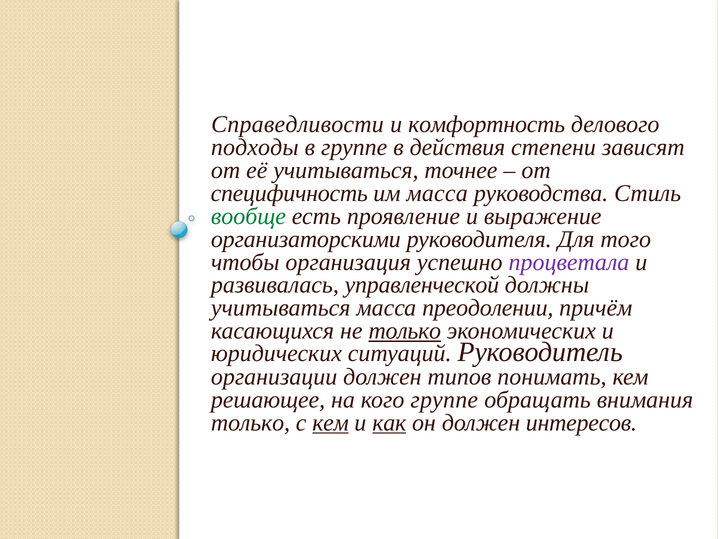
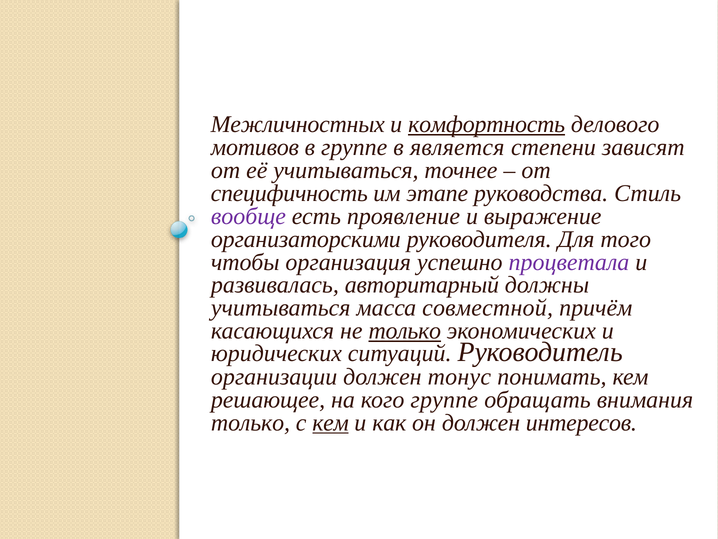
Справедливости: Справедливости -> Межличностных (298, 124)
комфортность underline: none -> present (487, 124)
подходы: подходы -> мотивов (255, 147)
действия: действия -> является (457, 147)
им масса: масса -> этапе (437, 193)
вообще colour: green -> purple (248, 216)
управленческой: управленческой -> авторитарный (422, 285)
преодолении: преодолении -> совместной (488, 308)
типов: типов -> тонус (459, 376)
как underline: present -> none (389, 422)
